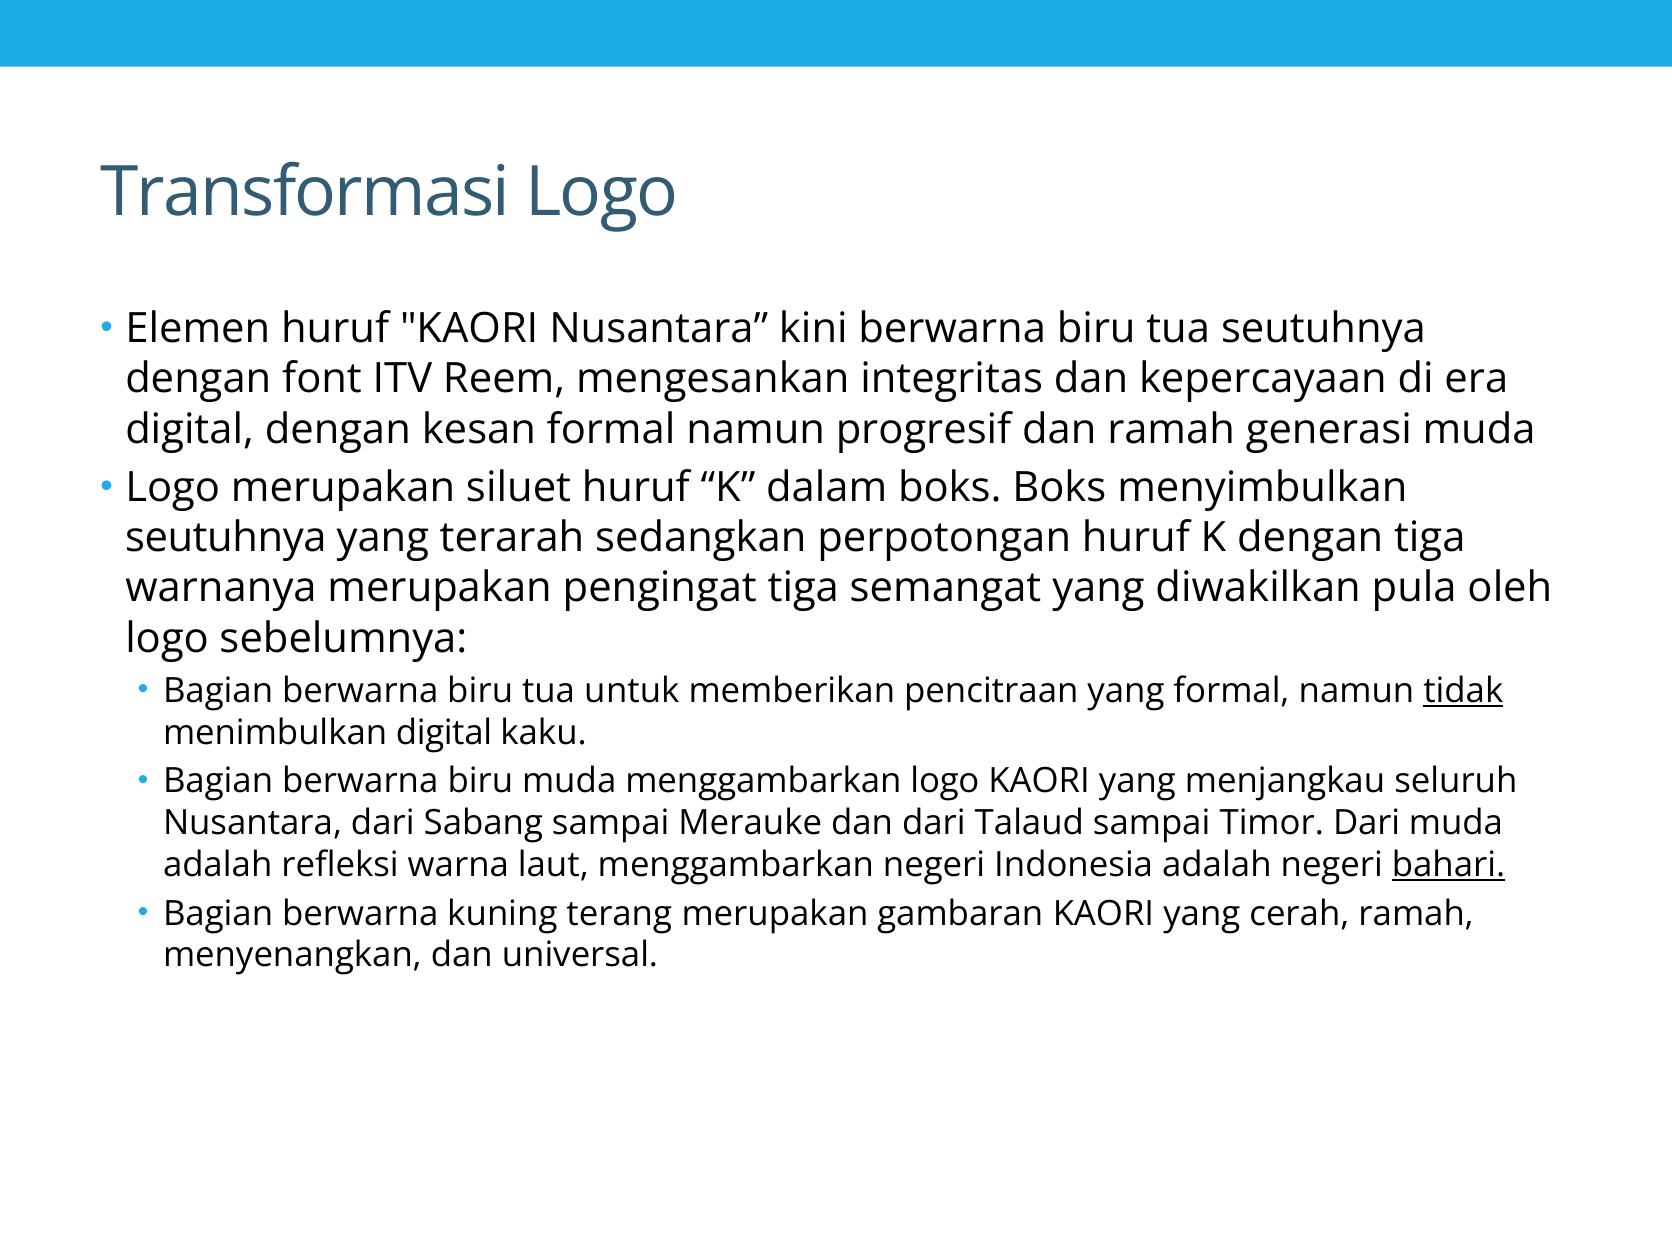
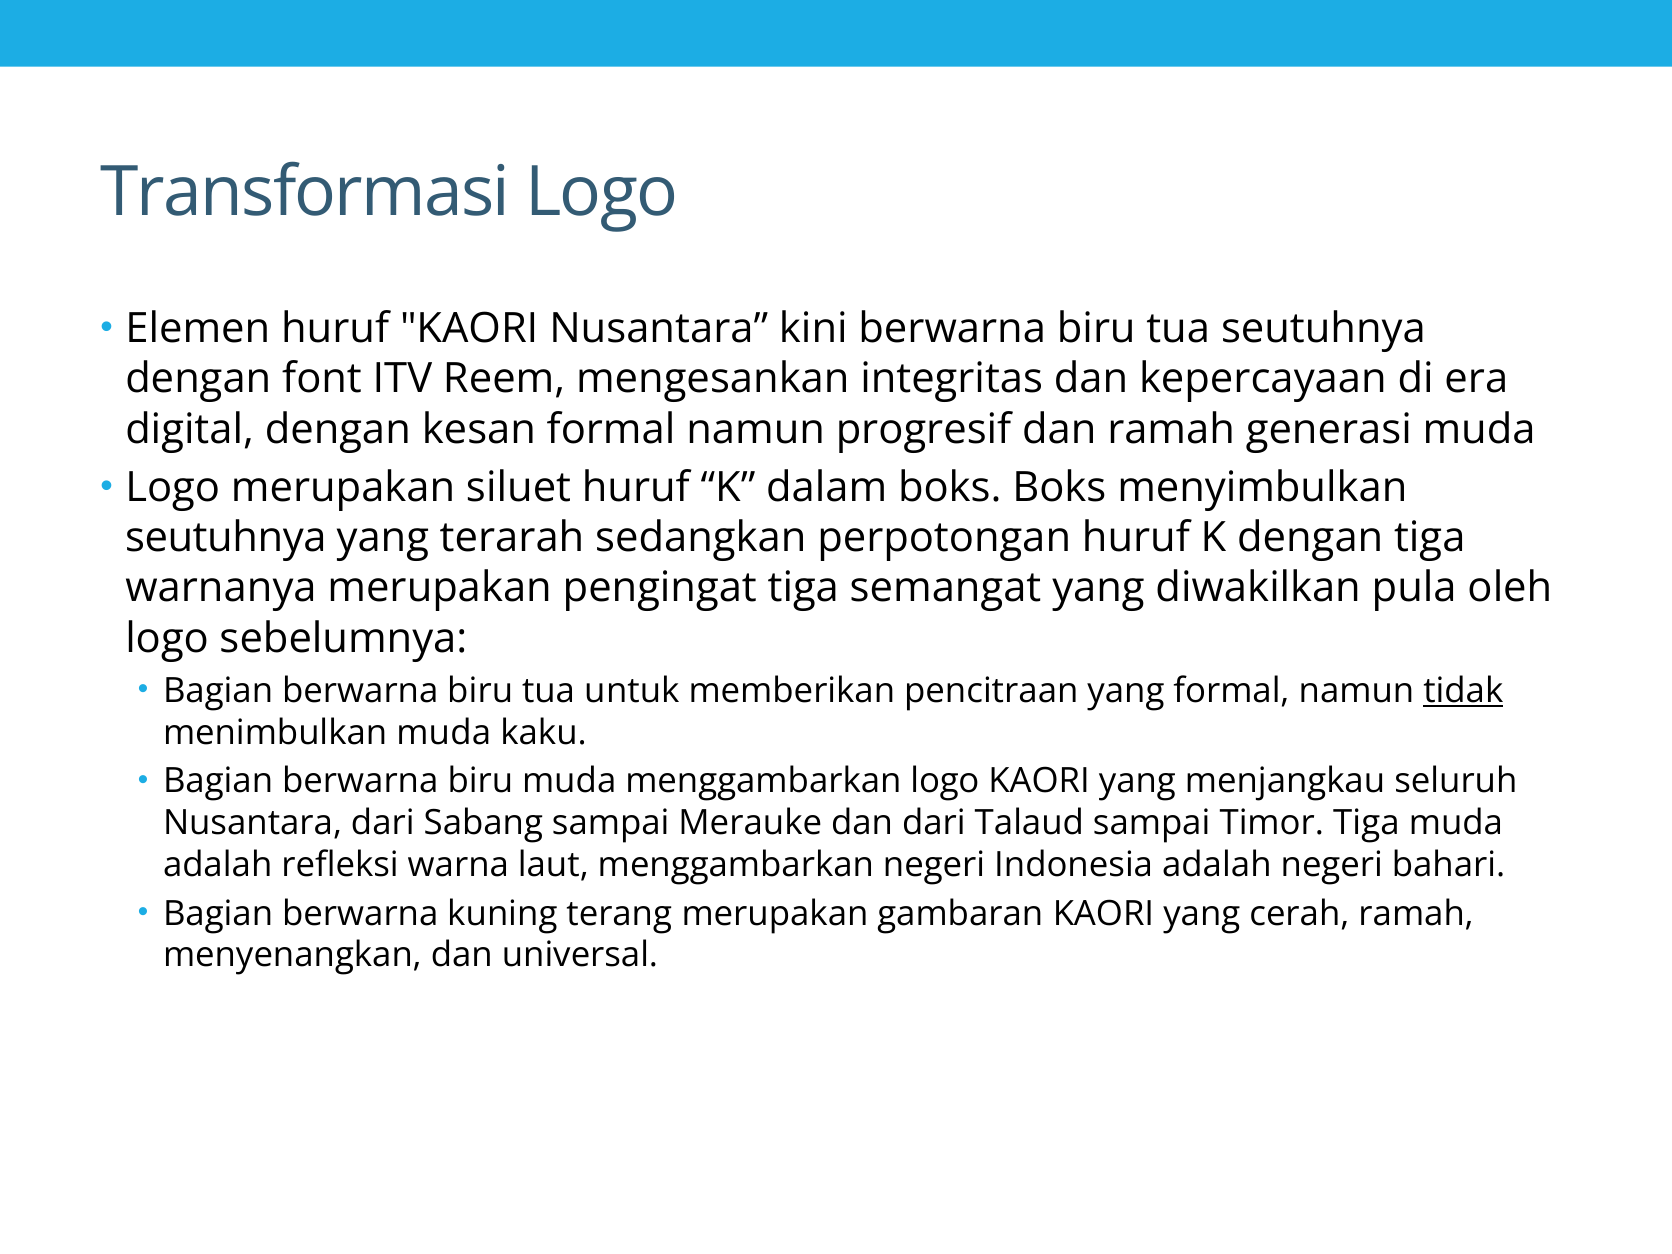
menimbulkan digital: digital -> muda (444, 733)
Timor Dari: Dari -> Tiga (1366, 823)
bahari underline: present -> none (1449, 865)
